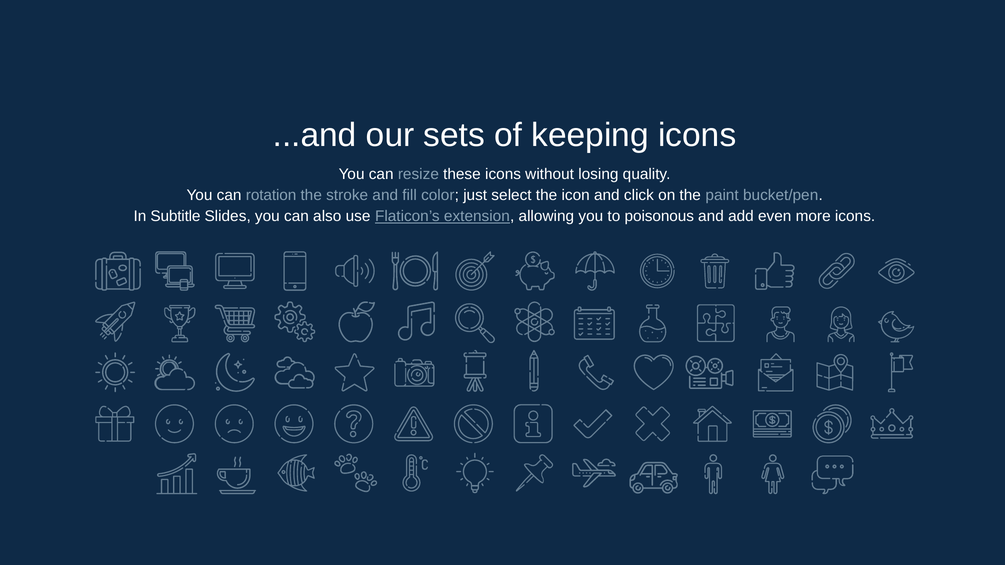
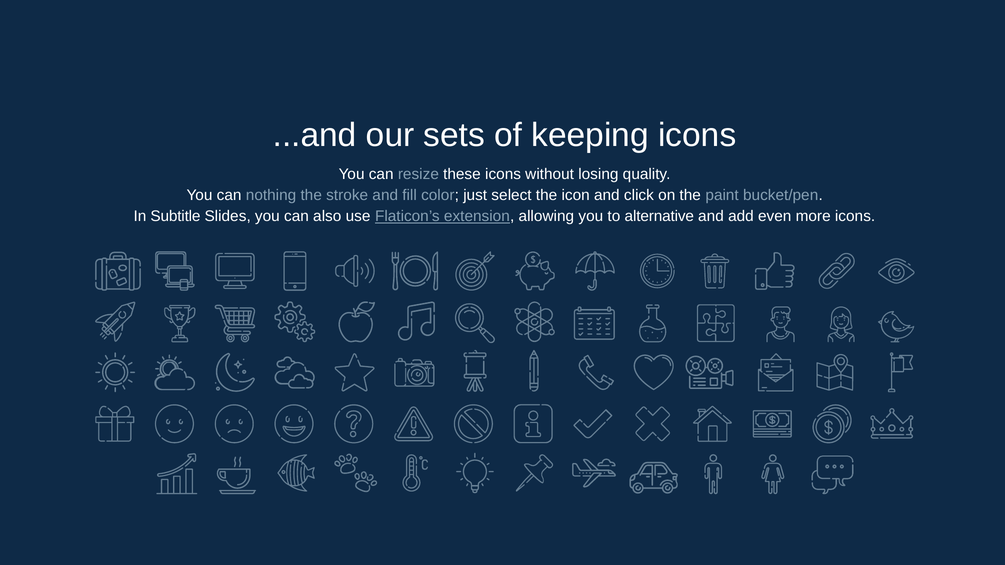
rotation: rotation -> nothing (271, 195)
poisonous: poisonous -> alternative (659, 216)
